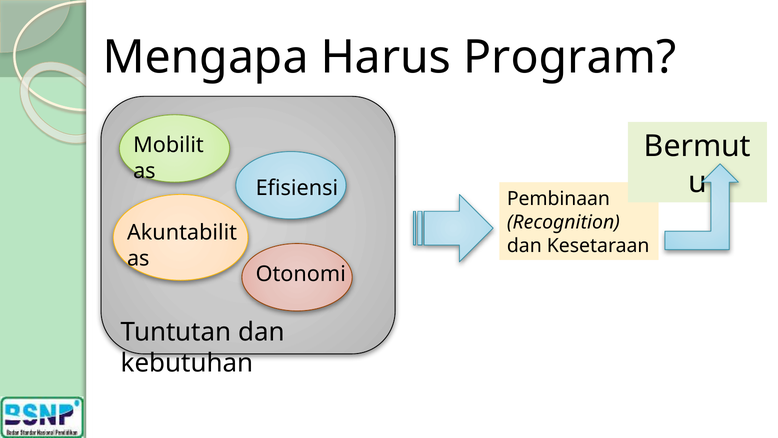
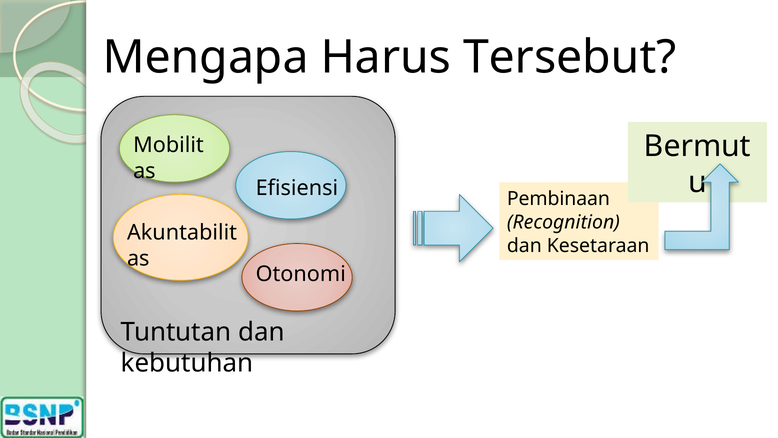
Program: Program -> Tersebut (570, 58)
